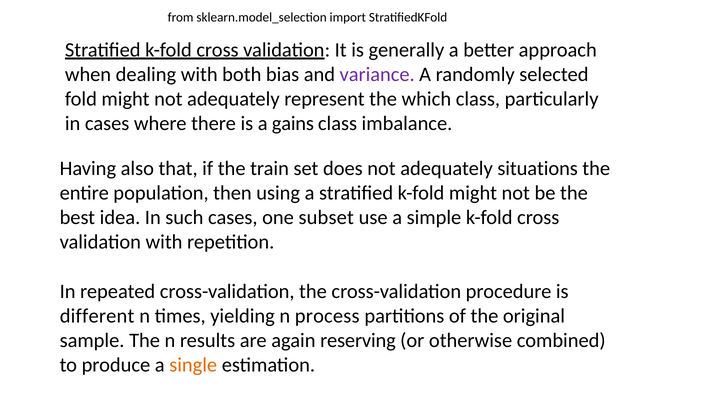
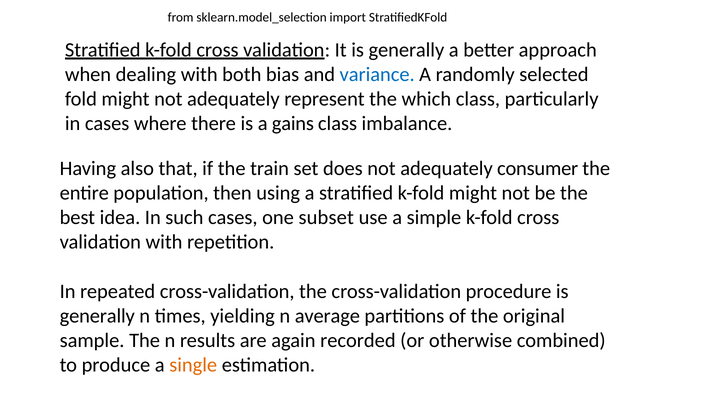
variance colour: purple -> blue (377, 74)
situations: situations -> consumer (538, 168)
different: different -> generally (97, 316)
process: process -> average (327, 316)
reserving: reserving -> recorded (358, 340)
